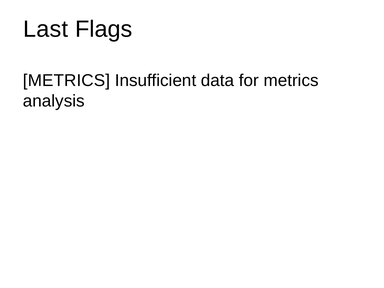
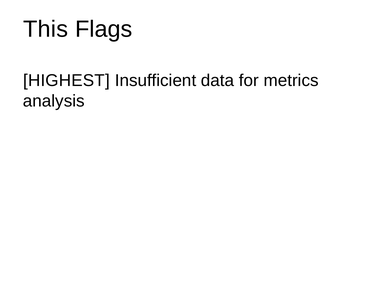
Last: Last -> This (46, 29)
METRICS: METRICS -> HIGHEST (66, 81)
